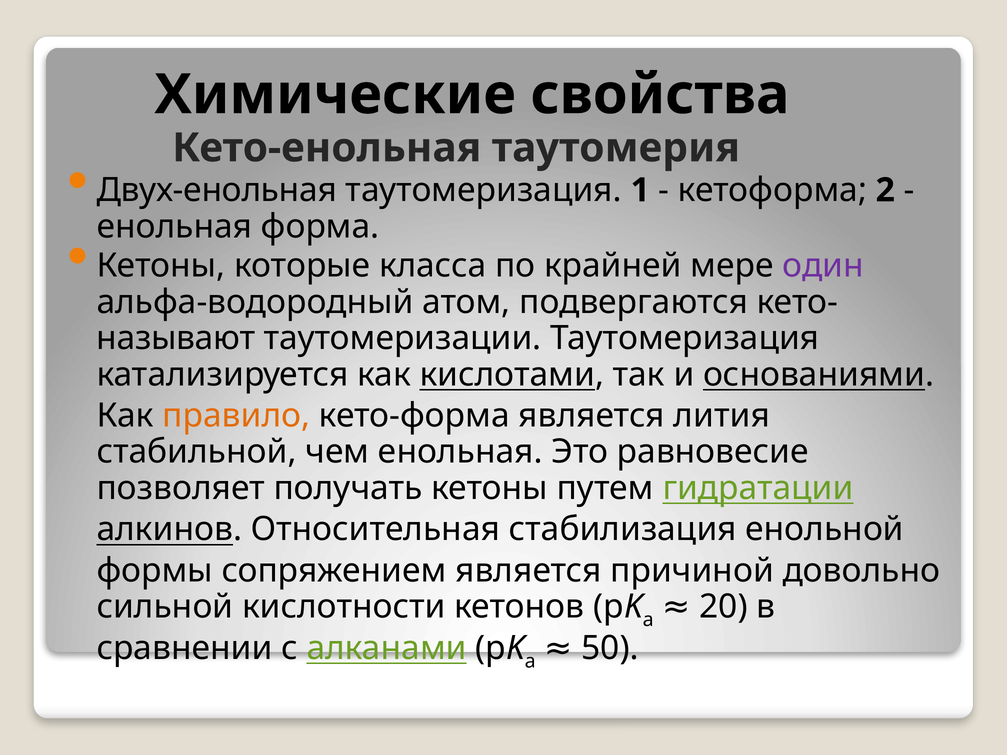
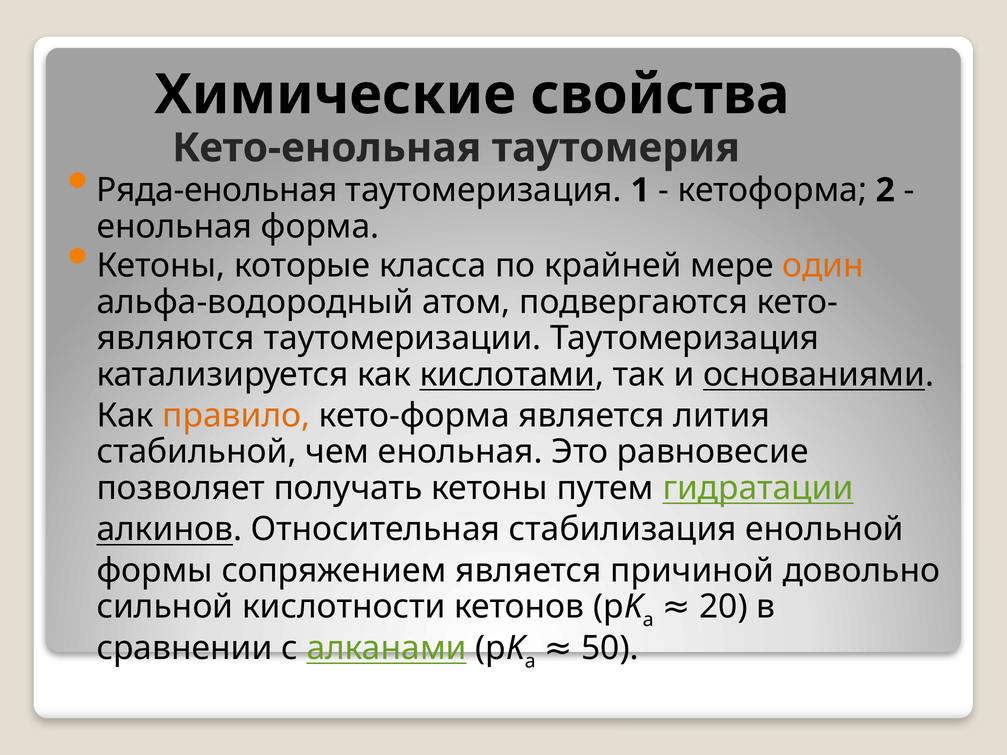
Двух-енольная: Двух-енольная -> Ряда-енольная (217, 190)
один colour: purple -> orange (823, 266)
называют: называют -> являются (176, 338)
